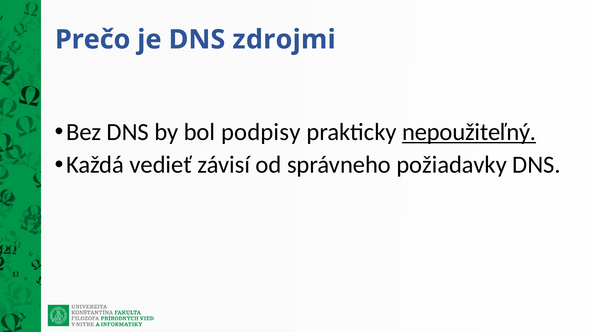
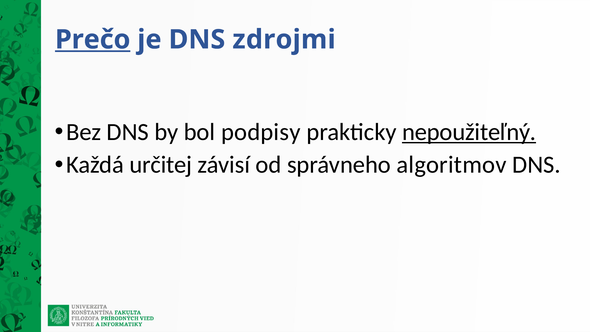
Prečo underline: none -> present (93, 40)
vedieť: vedieť -> určitej (161, 165)
požiadavky: požiadavky -> algoritmov (452, 165)
